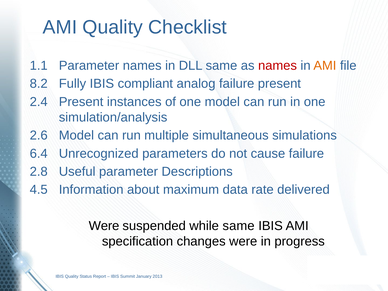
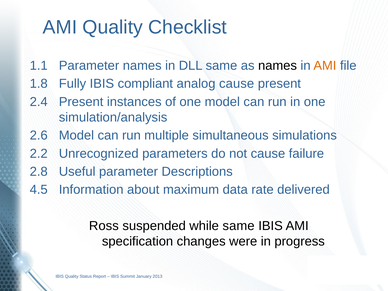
names colour: red -> black (277, 66)
8.2: 8.2 -> 1.8 (39, 84)
analog failure: failure -> cause (237, 84)
6.4: 6.4 -> 2.2 (39, 153)
Were: Were -> Ross (104, 226)
